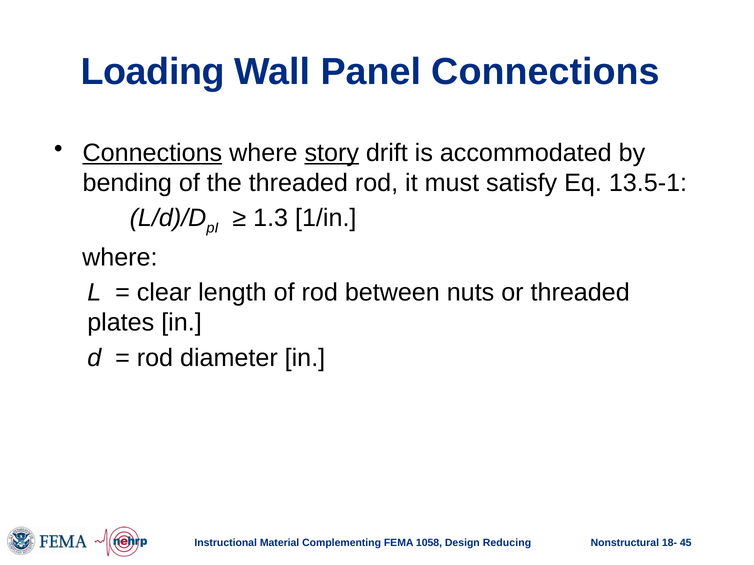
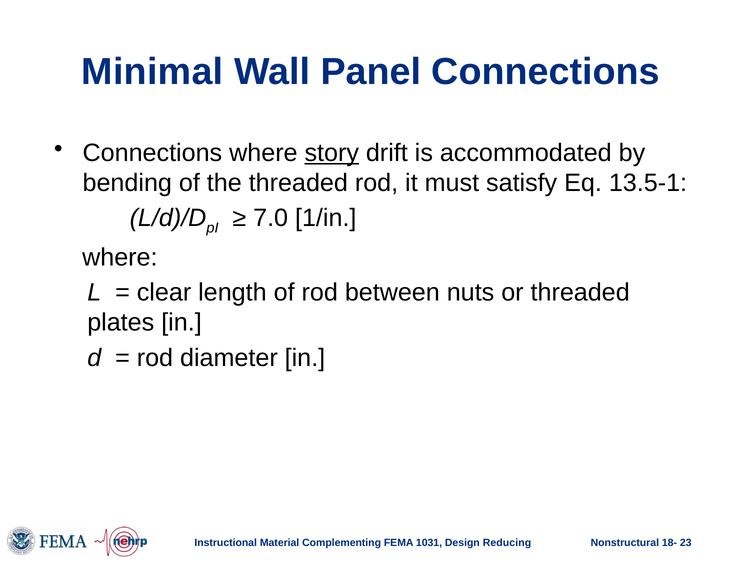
Loading: Loading -> Minimal (152, 72)
Connections underline: present -> none (152, 153)
1.3: 1.3 -> 7.0 (271, 218)
1058: 1058 -> 1031 (429, 543)
45: 45 -> 23 (686, 543)
